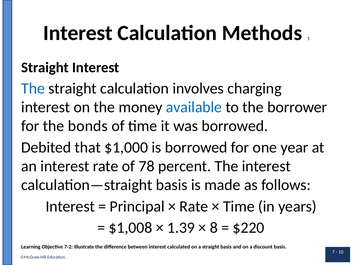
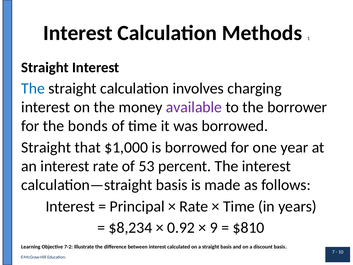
available colour: blue -> purple (194, 107)
Debited: Debited -> Straight (46, 147)
78: 78 -> 53 (147, 166)
$1,008: $1,008 -> $8,234 (130, 227)
1.39: 1.39 -> 0.92 (181, 227)
8: 8 -> 9 (214, 227)
$220: $220 -> $810 (249, 227)
